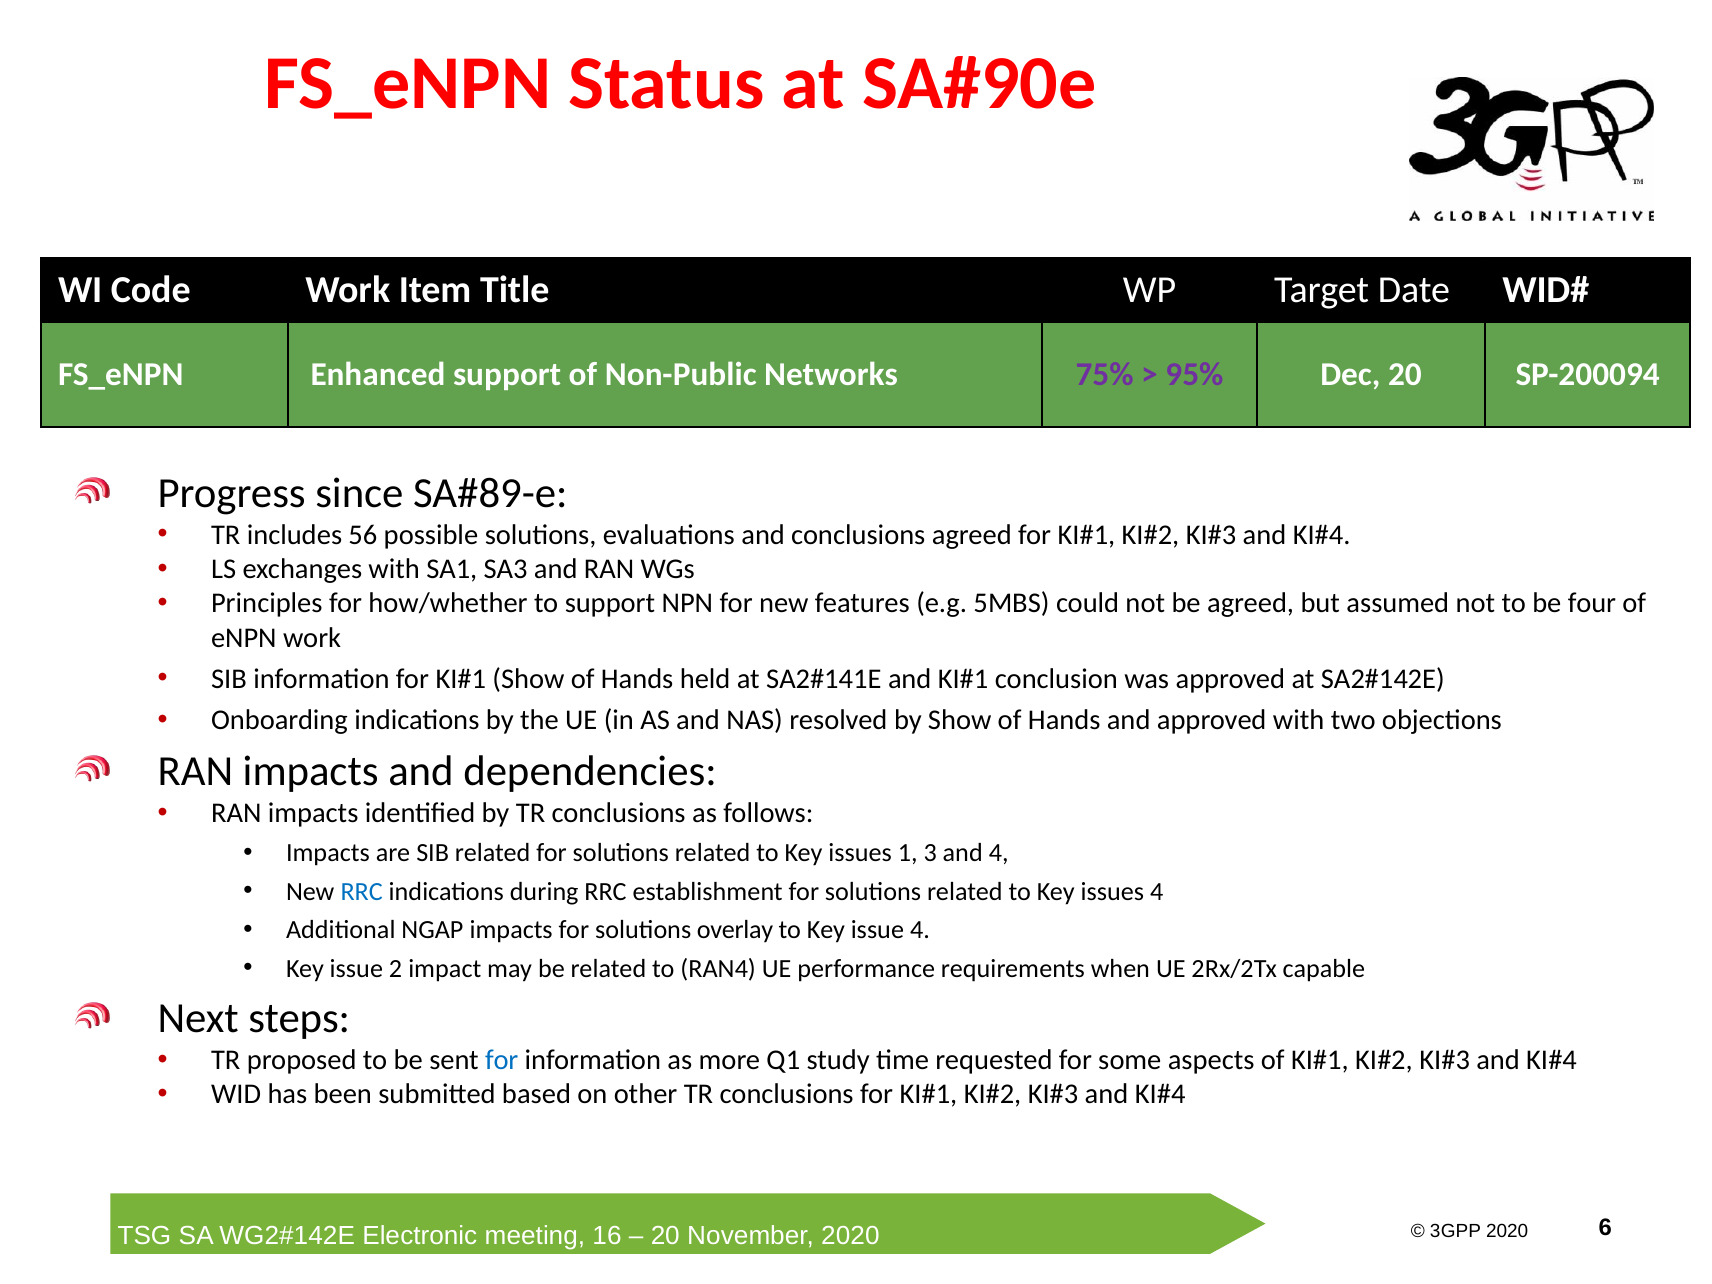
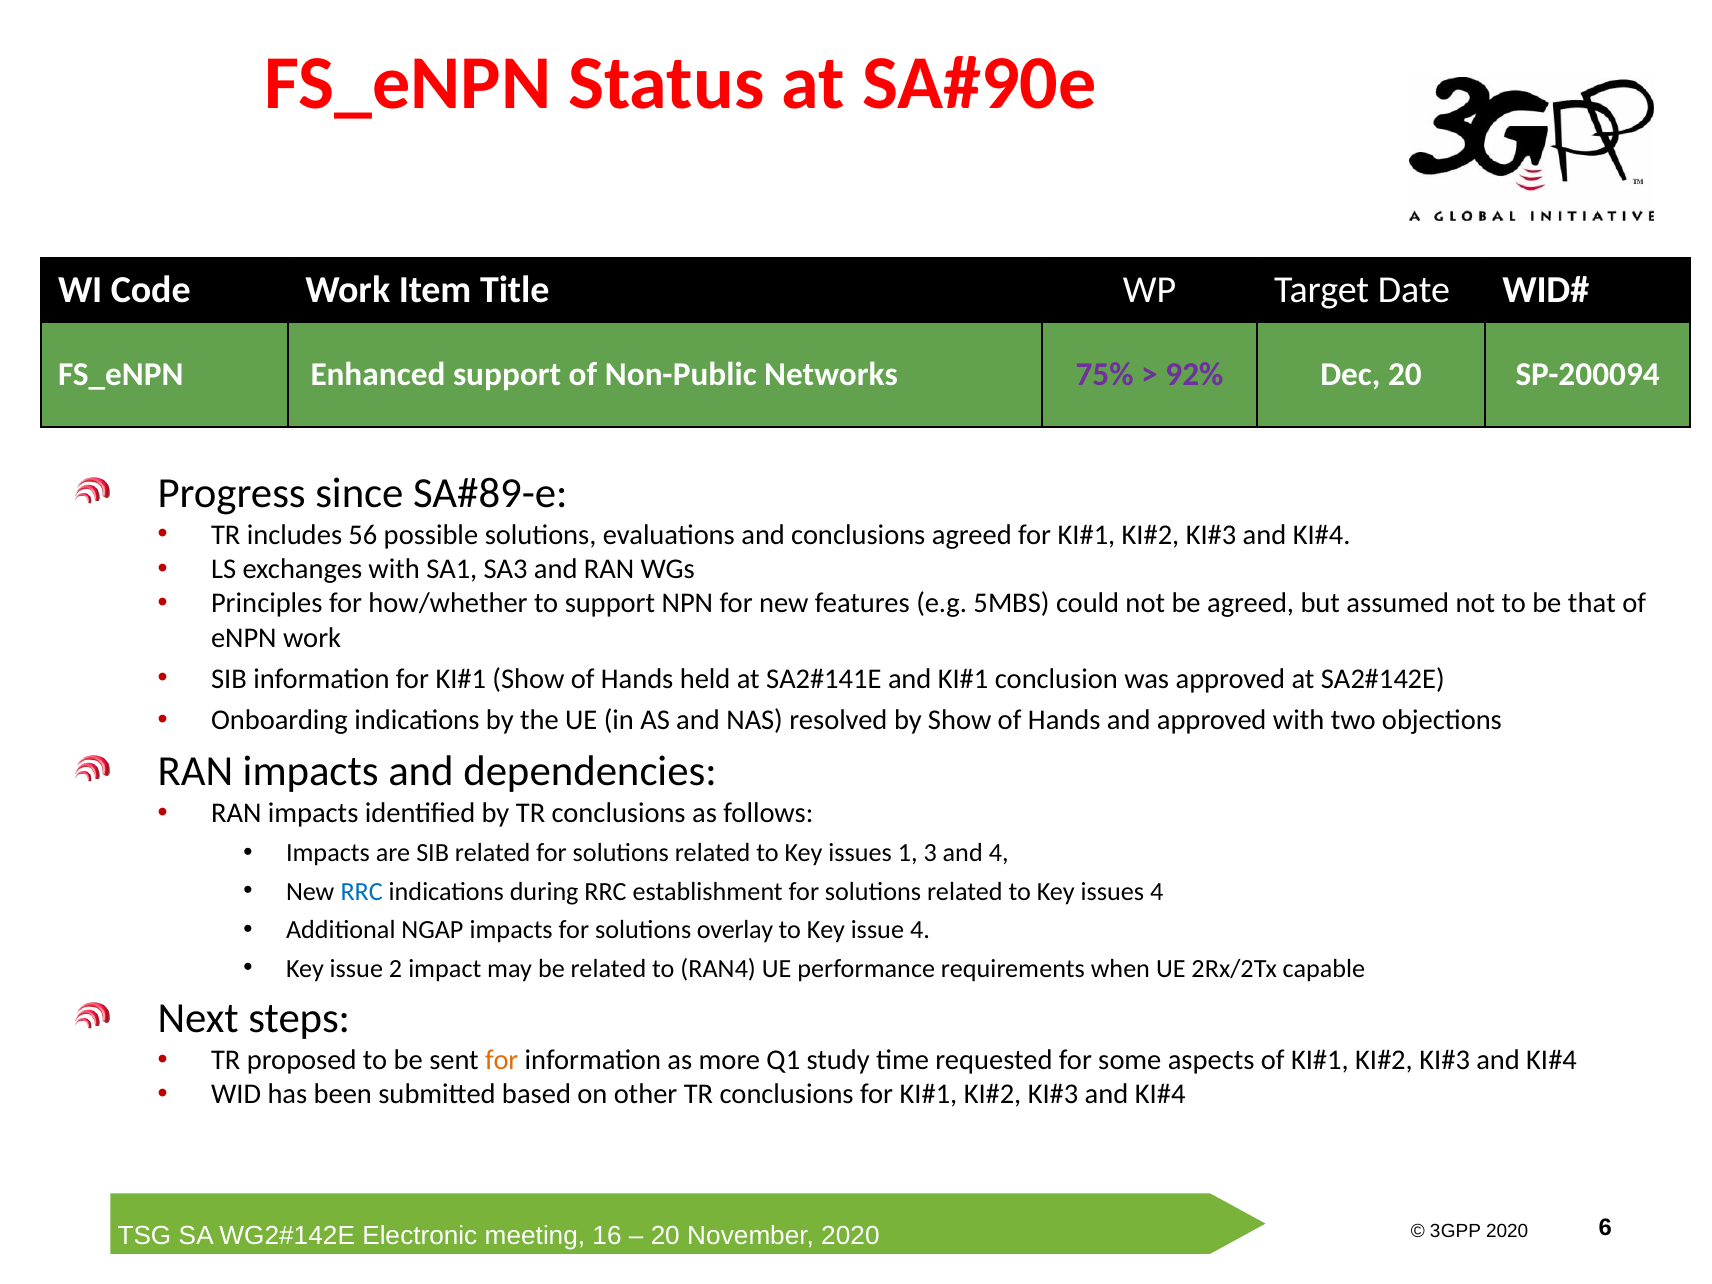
95%: 95% -> 92% (1194, 375)
four: four -> that (1592, 603)
for colour: blue -> orange (502, 1060)
